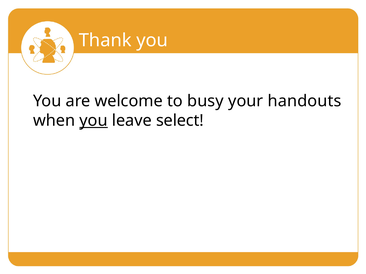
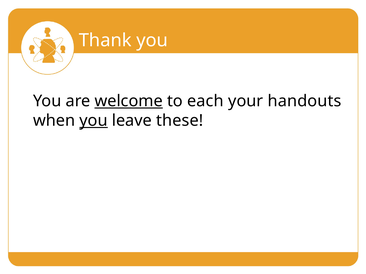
welcome underline: none -> present (129, 101)
busy: busy -> each (205, 101)
select: select -> these (180, 121)
